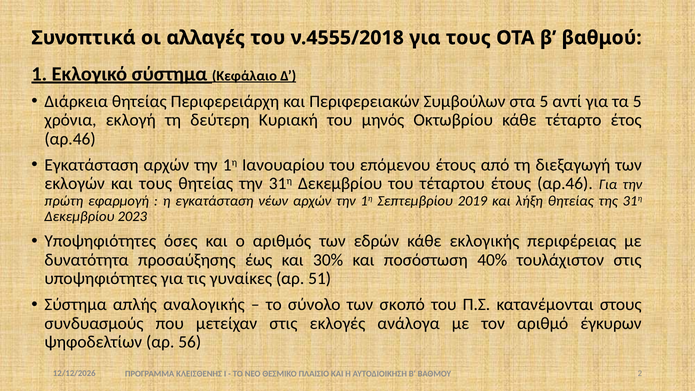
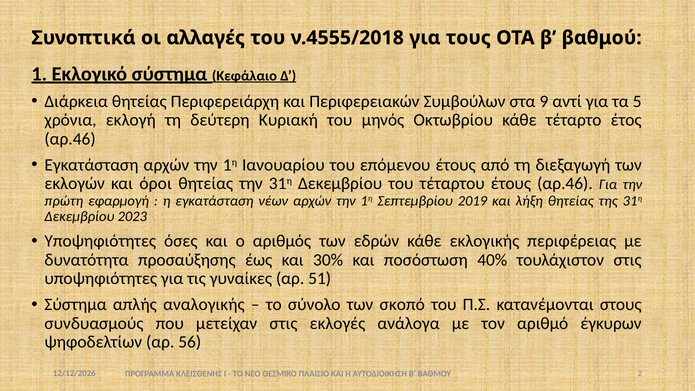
στα 5: 5 -> 9 (544, 101)
και τους: τους -> όροι (156, 184)
